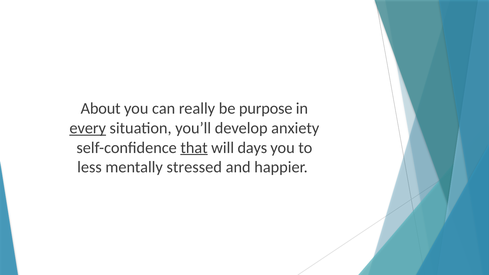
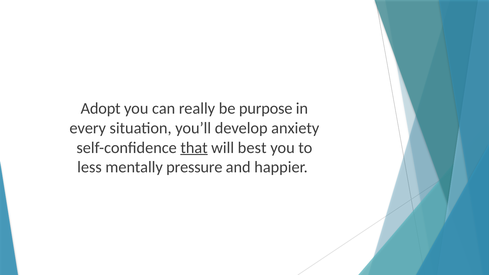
About: About -> Adopt (101, 109)
every underline: present -> none (88, 128)
days: days -> best (252, 148)
stressed: stressed -> pressure (194, 167)
